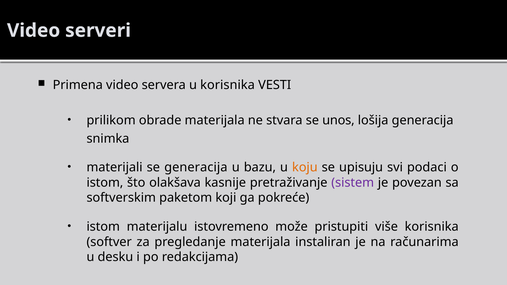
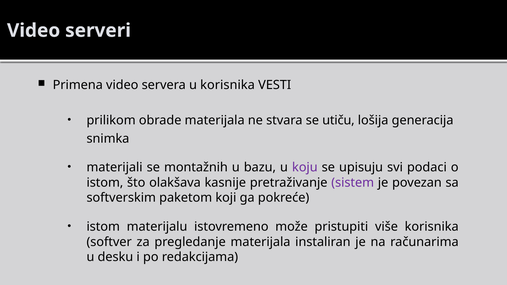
unos: unos -> utiču (338, 120)
se generacija: generacija -> montažnih (196, 167)
koju colour: orange -> purple (305, 167)
